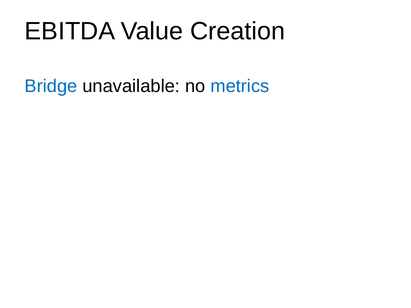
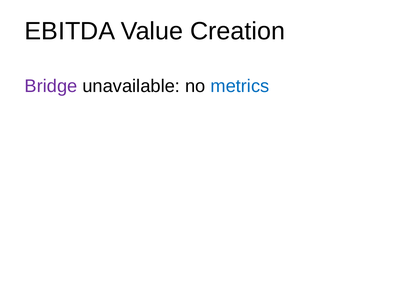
Bridge colour: blue -> purple (51, 86)
